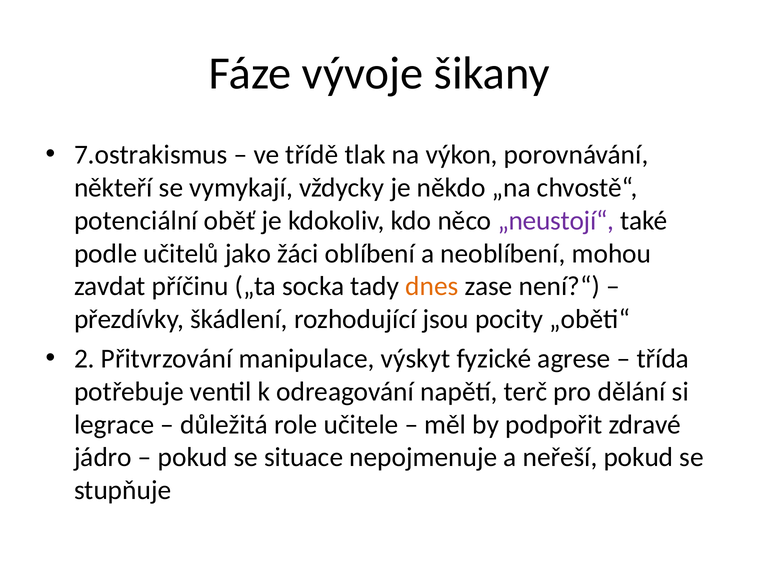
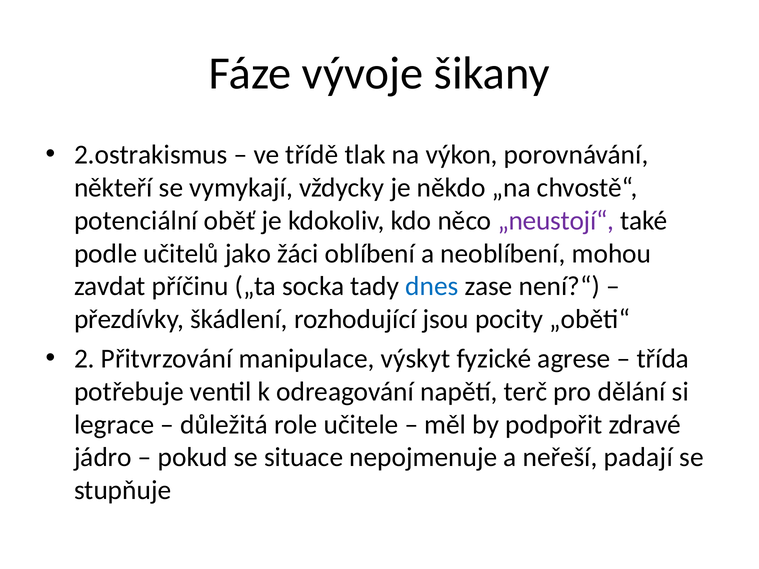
7.ostrakismus: 7.ostrakismus -> 2.ostrakismus (151, 155)
dnes colour: orange -> blue (432, 286)
neřeší pokud: pokud -> padají (638, 458)
